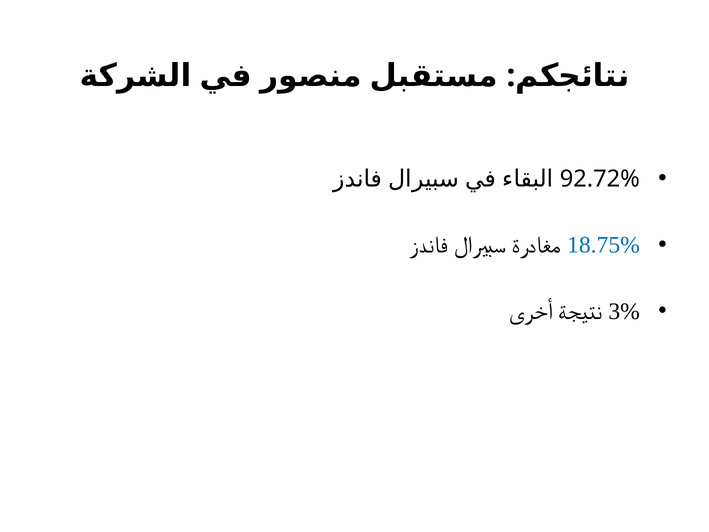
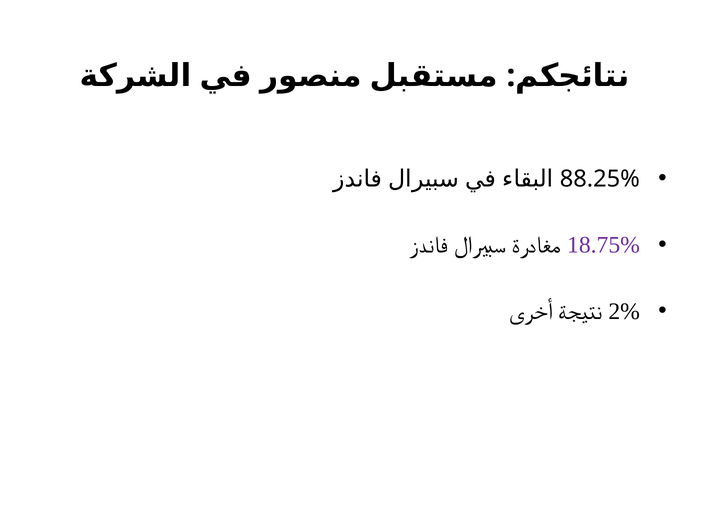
92.72%: 92.72% -> 88.25% (600, 179)
18.75% colour: blue -> purple (603, 245)
3%: 3% -> 2% (624, 311)
